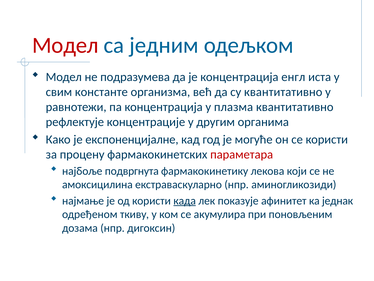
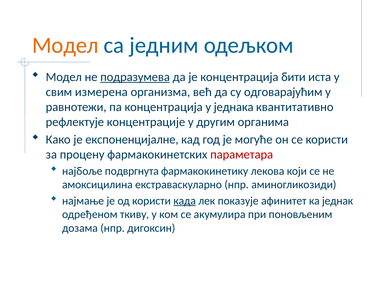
Модел colour: red -> orange (65, 45)
подразумева underline: none -> present (135, 77)
енгл: енгл -> бити (293, 77)
константе: константе -> измерена (101, 92)
су квантитативно: квантитативно -> одговарајућим (283, 92)
плазма: плазма -> једнака (234, 107)
